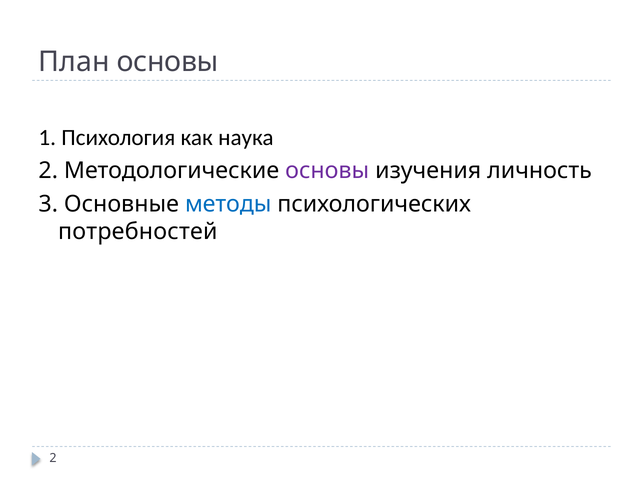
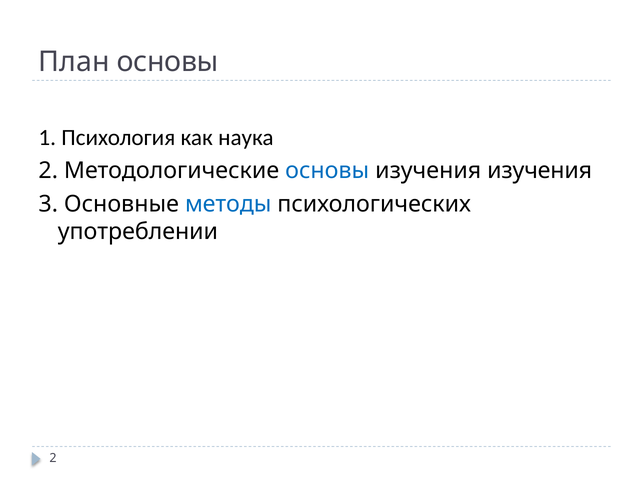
основы colour: purple -> blue (327, 171)
изучения личность: личность -> изучения (540, 171)
потребностей: потребностей -> употреблении (138, 232)
